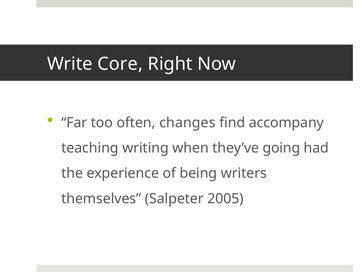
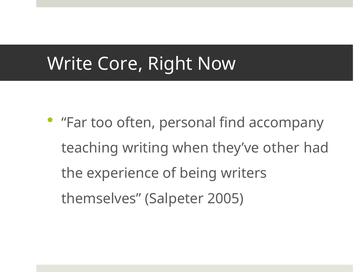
changes: changes -> personal (188, 122)
going: going -> other (281, 148)
